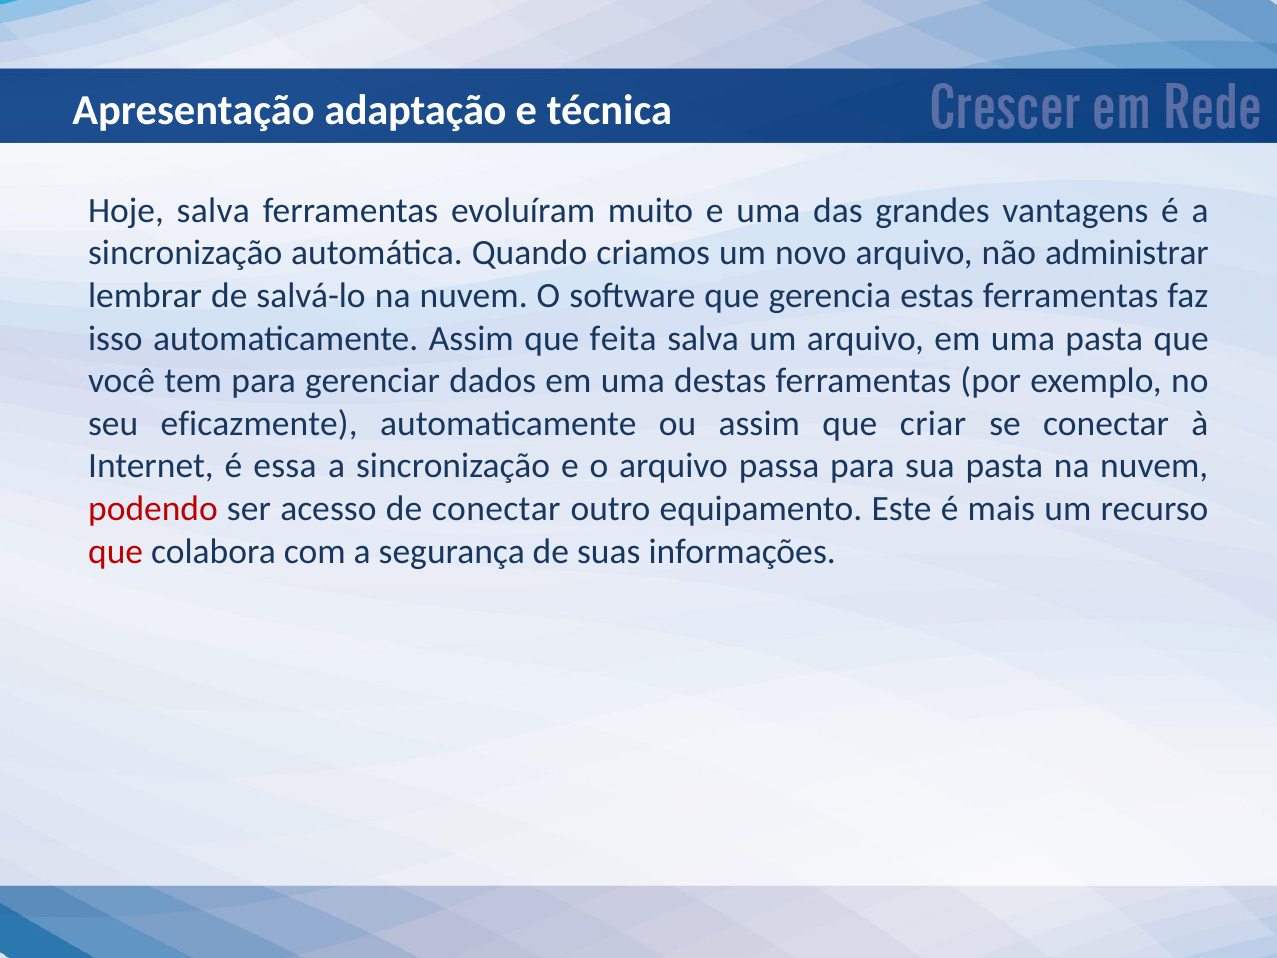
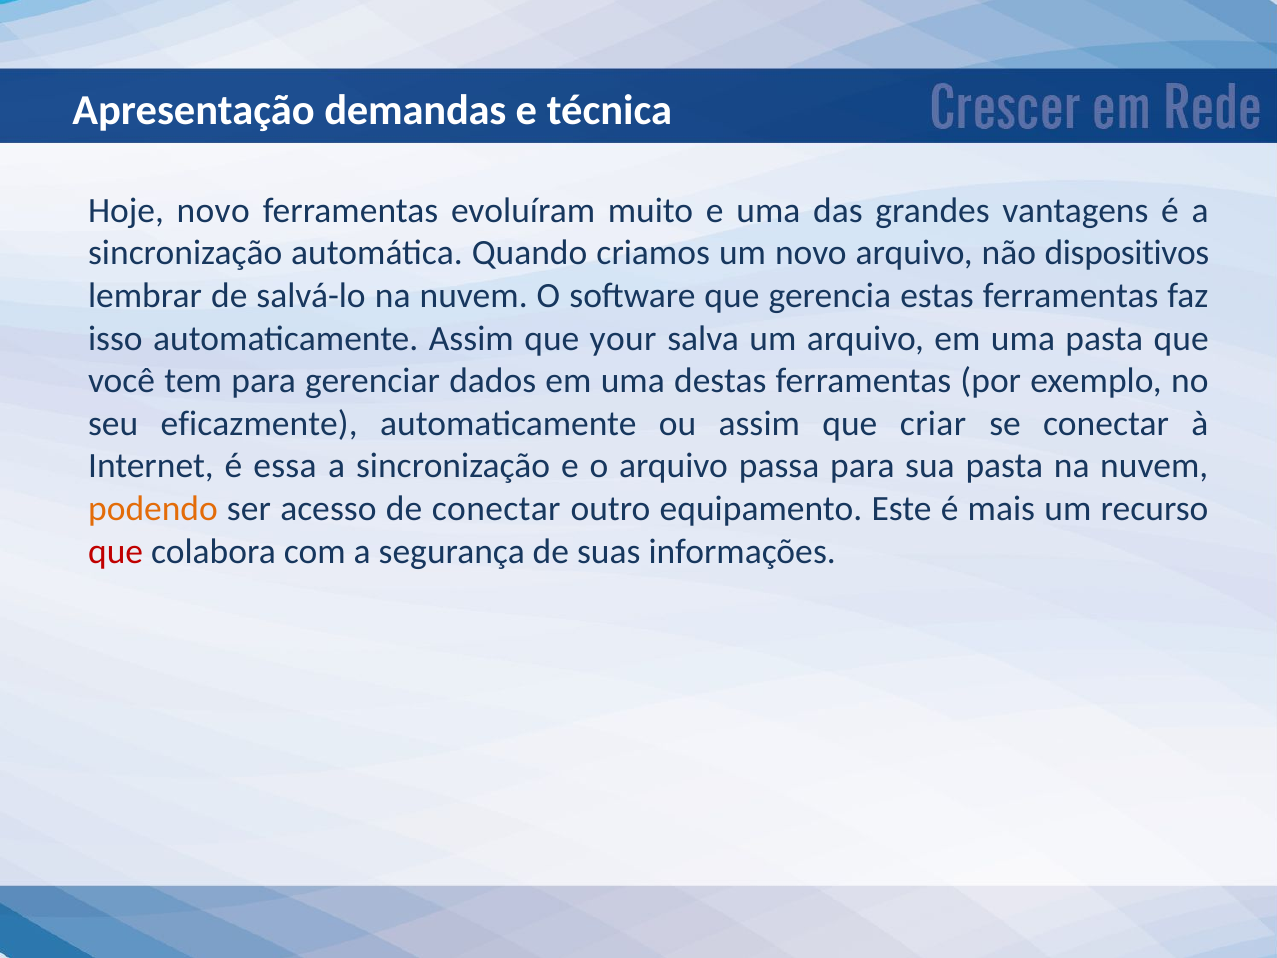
adaptação: adaptação -> demandas (415, 110)
Hoje salva: salva -> novo (213, 211)
administrar: administrar -> dispositivos (1127, 253)
feita: feita -> your (623, 338)
podendo colour: red -> orange (153, 509)
